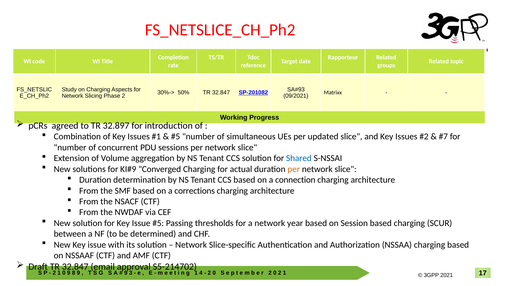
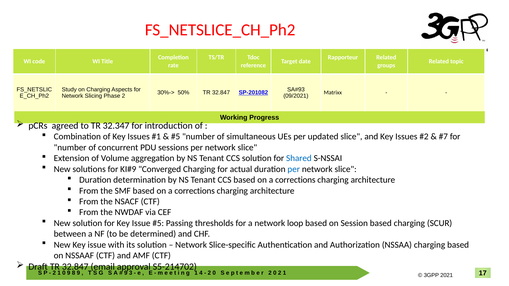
32.897: 32.897 -> 32.347 (116, 126)
per colour: orange -> blue (294, 169)
connection: connection -> corrections (295, 180)
year: year -> loop (295, 223)
